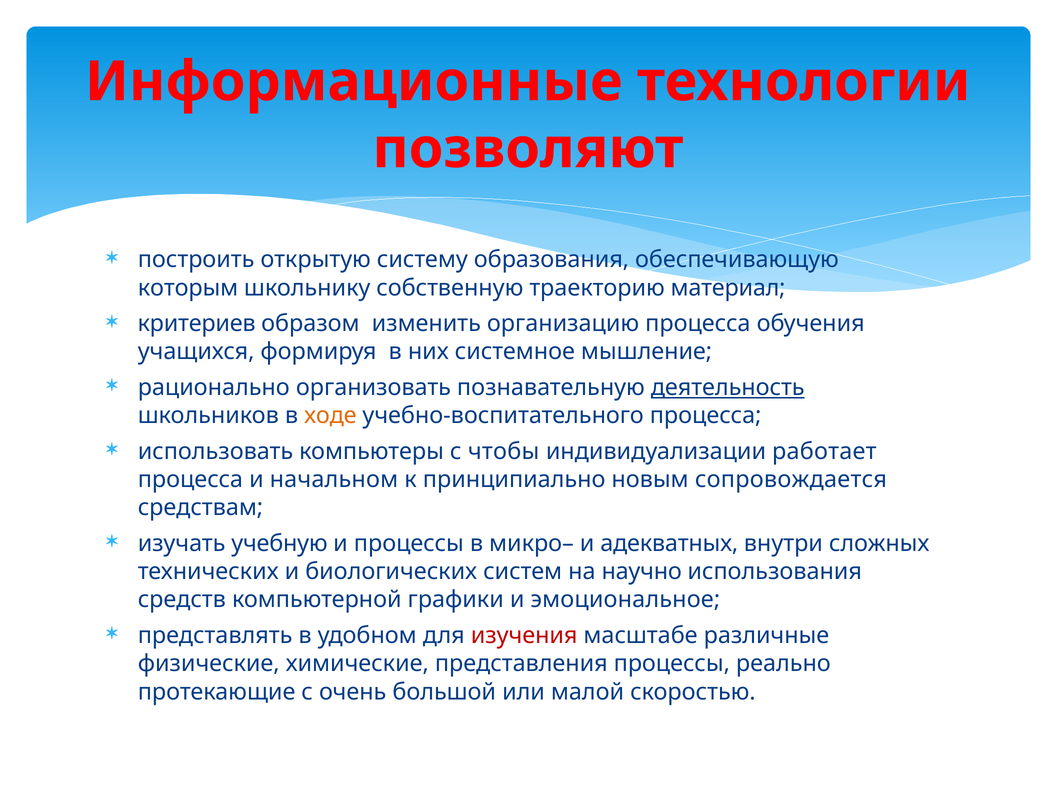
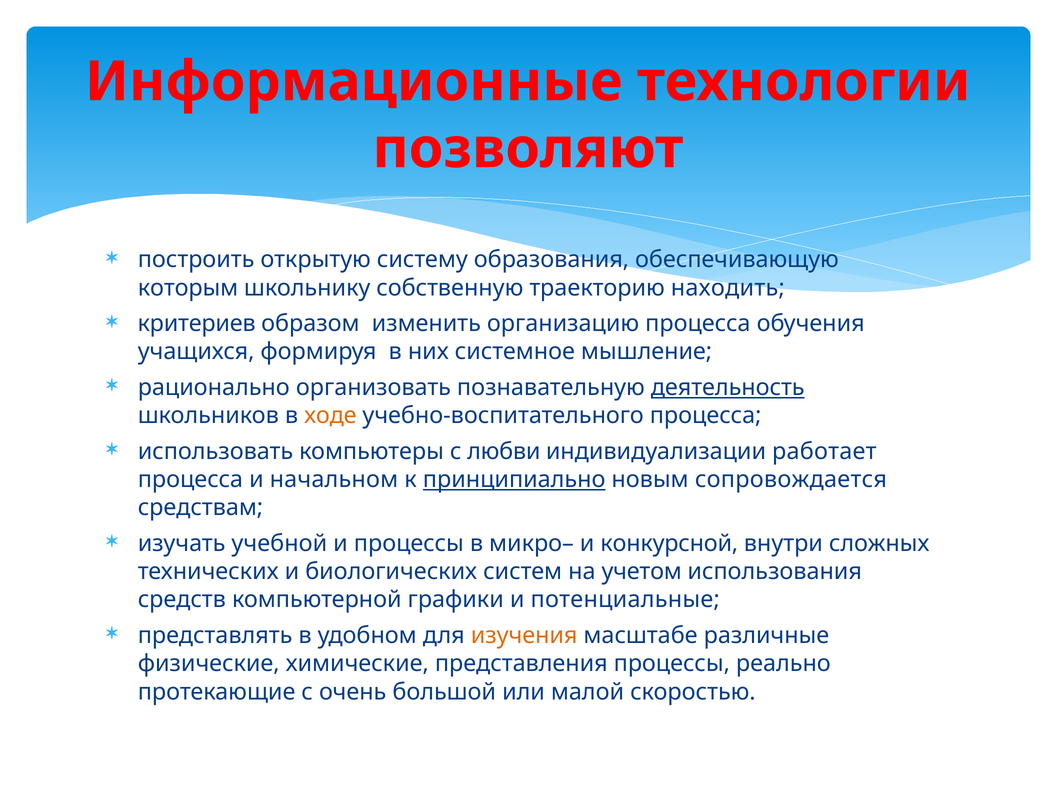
материал: материал -> находить (728, 288)
чтобы: чтобы -> любви (504, 451)
принципиально underline: none -> present (514, 480)
учебную: учебную -> учебной (279, 543)
адекватных: адекватных -> конкурсной (669, 543)
научно: научно -> учетом (642, 572)
эмоциональное: эмоциональное -> потенциальные (625, 600)
изучения colour: red -> orange (524, 636)
